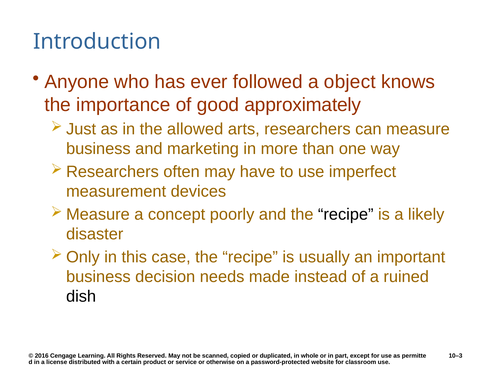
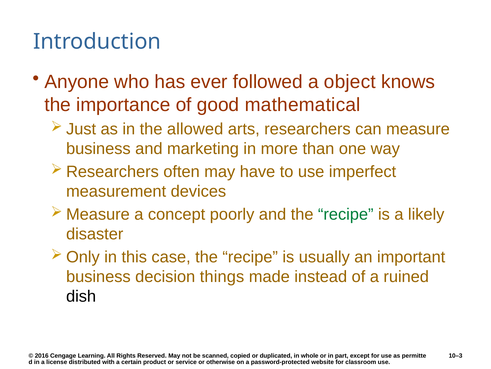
approximately: approximately -> mathematical (303, 105)
recipe colour: black -> green (346, 214)
needs: needs -> things (222, 276)
